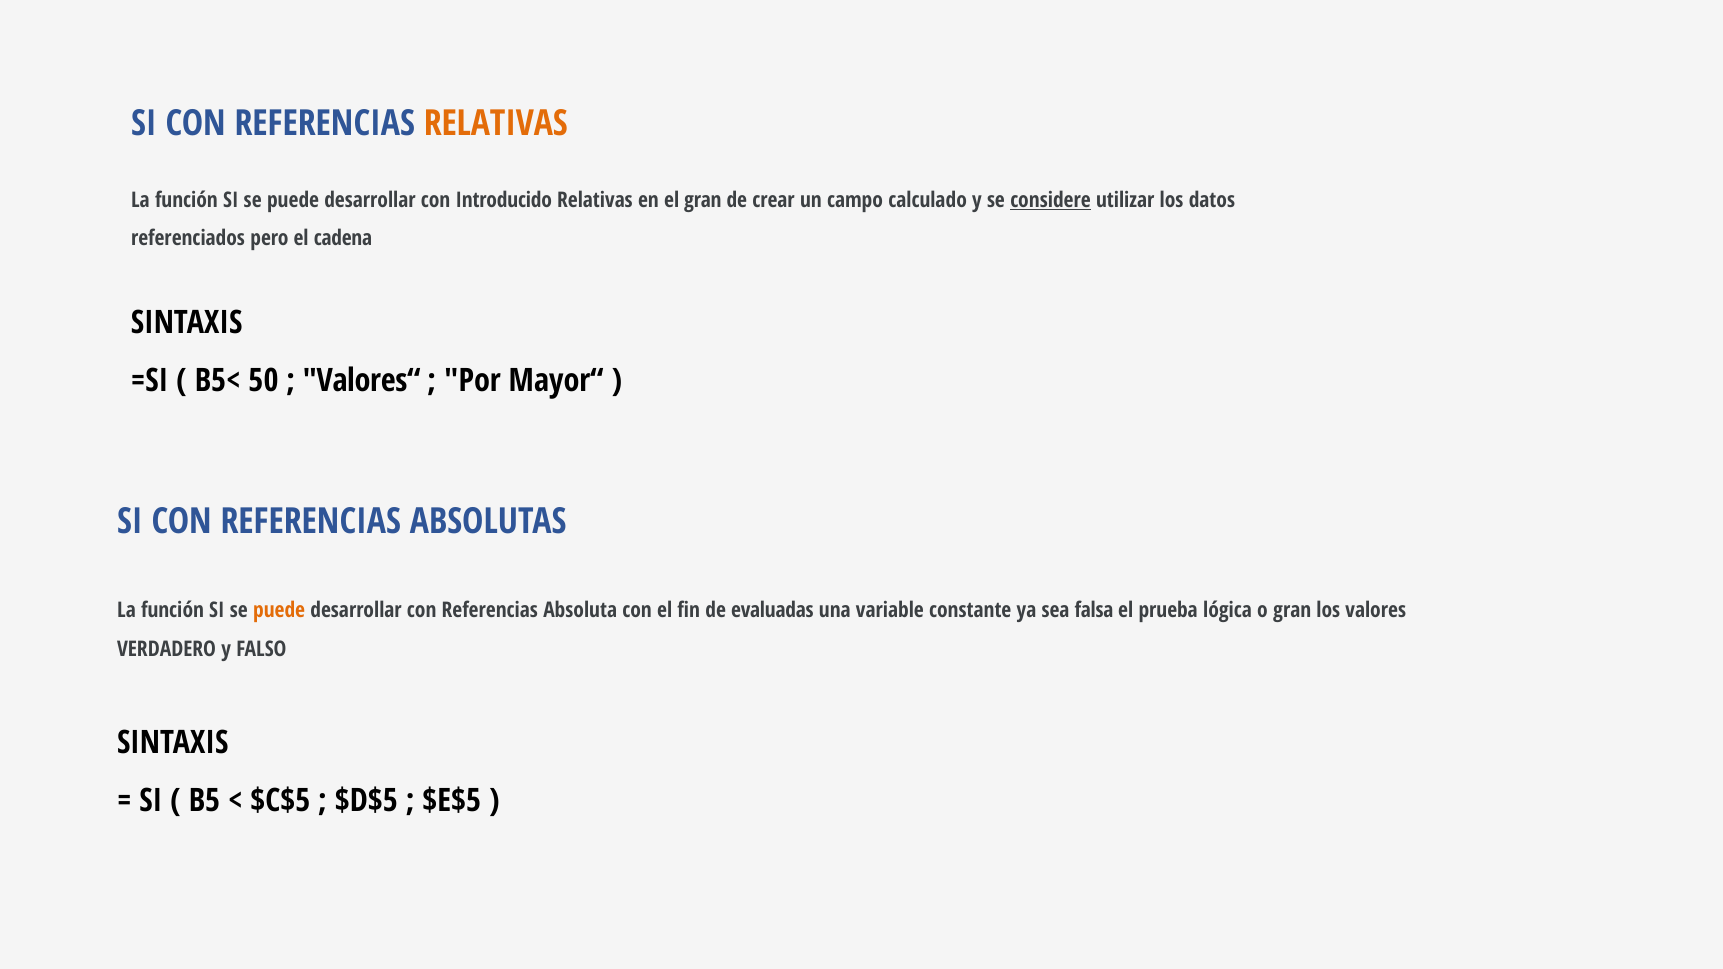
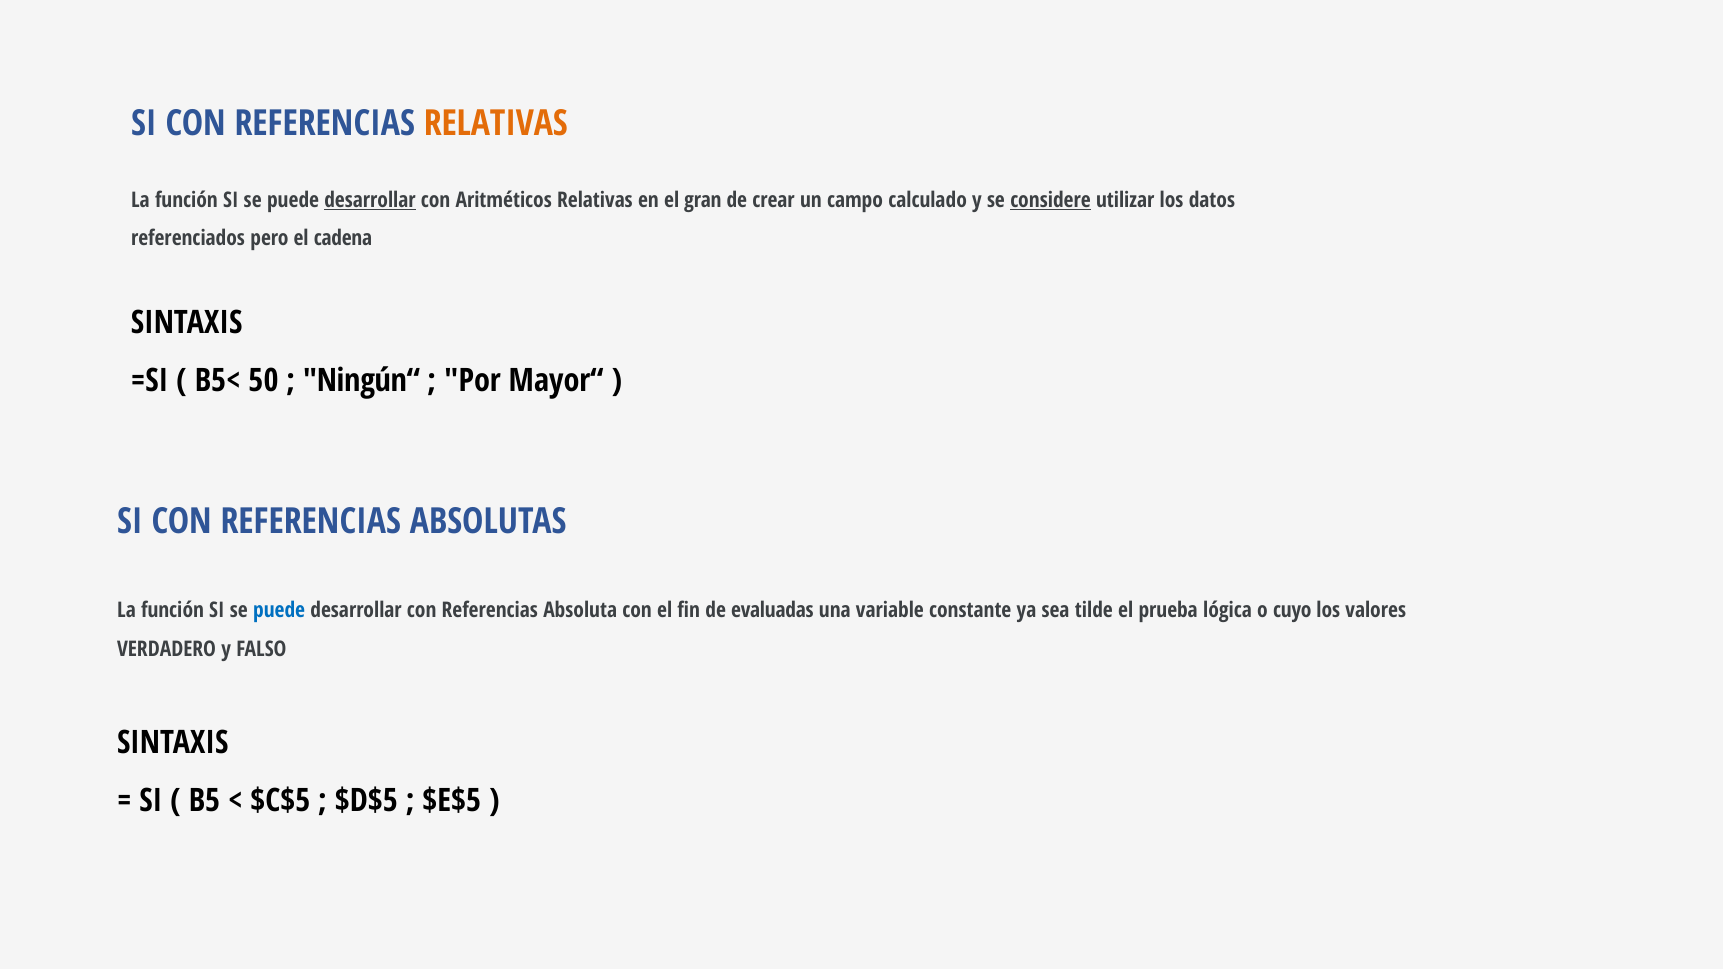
desarrollar underline: none -> present (370, 200)
Introducido: Introducido -> Aritméticos (504, 200)
Valores“: Valores“ -> Ningún“ (362, 381)
puede colour: orange -> blue (279, 611)
falsa: falsa -> tilde (1094, 611)
o gran: gran -> cuyo (1292, 611)
